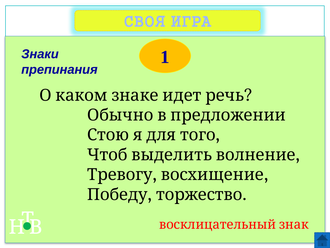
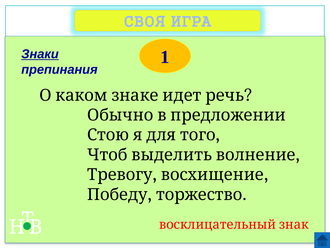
Знаки underline: none -> present (40, 54)
